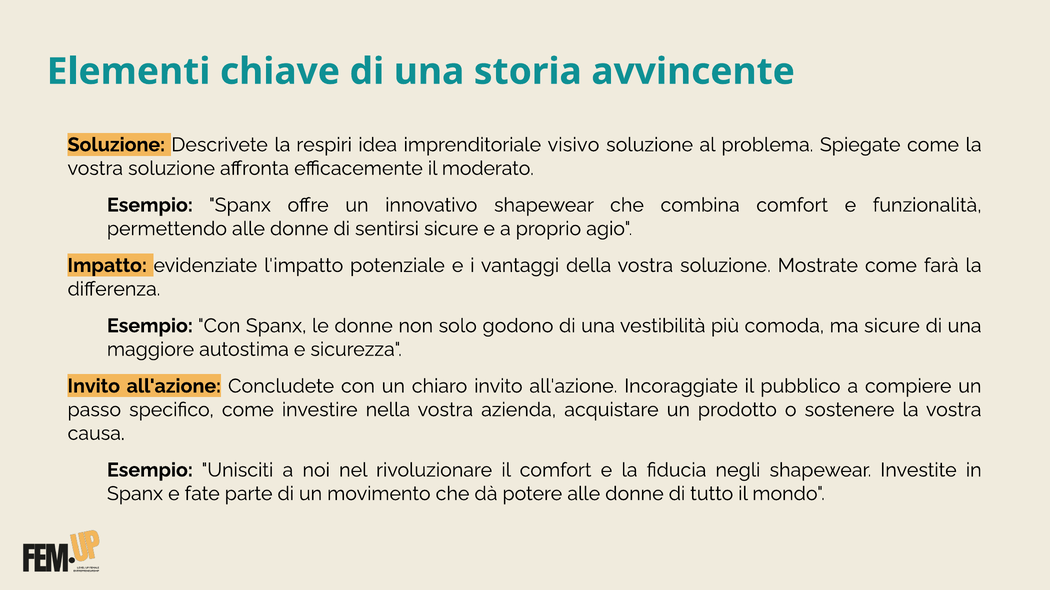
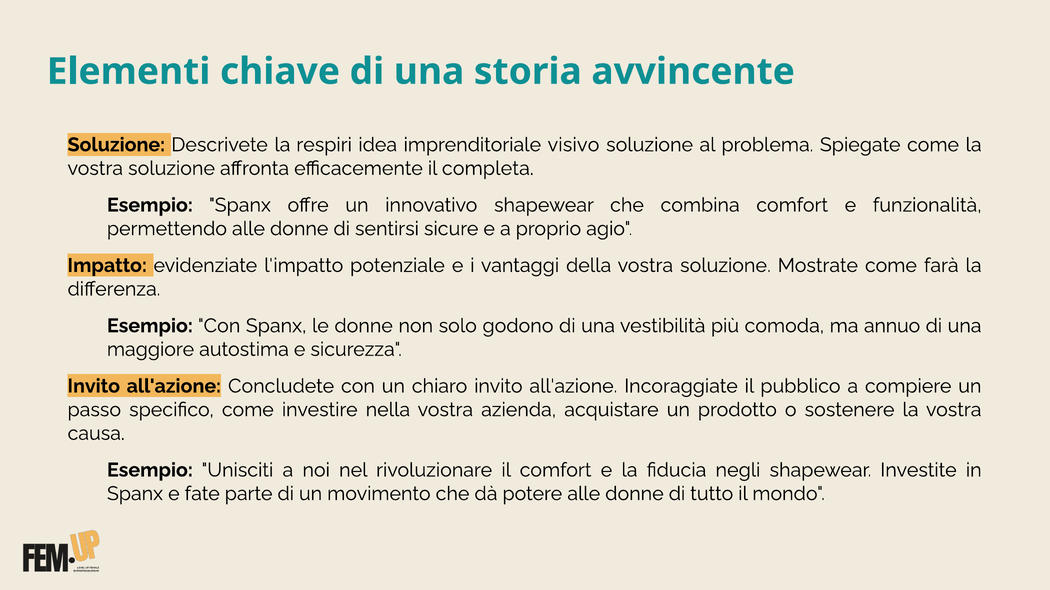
moderato: moderato -> completa (488, 169)
ma sicure: sicure -> annuo (892, 326)
